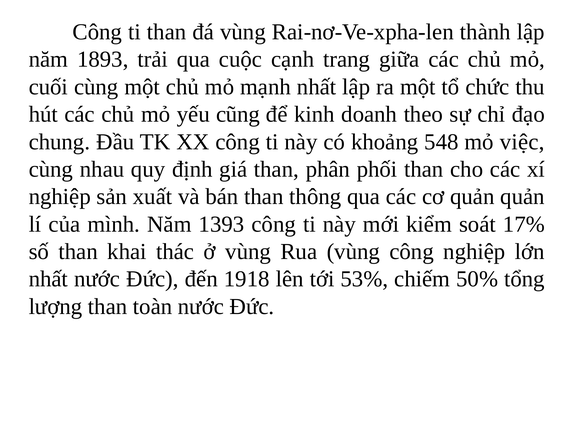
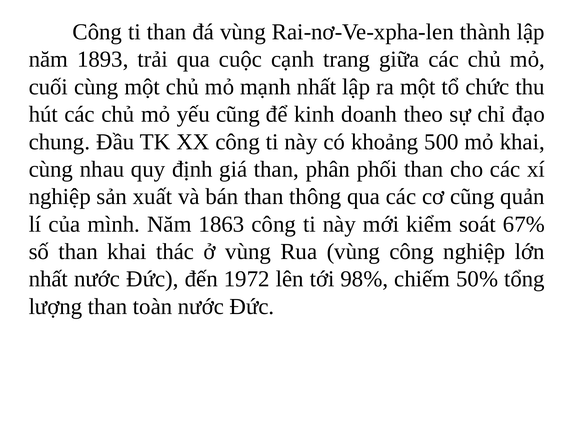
548: 548 -> 500 (441, 142)
mỏ việc: việc -> khai (522, 142)
cơ quản: quản -> cũng (472, 197)
1393: 1393 -> 1863 (221, 224)
17%: 17% -> 67% (524, 224)
1918: 1918 -> 1972 (247, 279)
53%: 53% -> 98% (364, 279)
